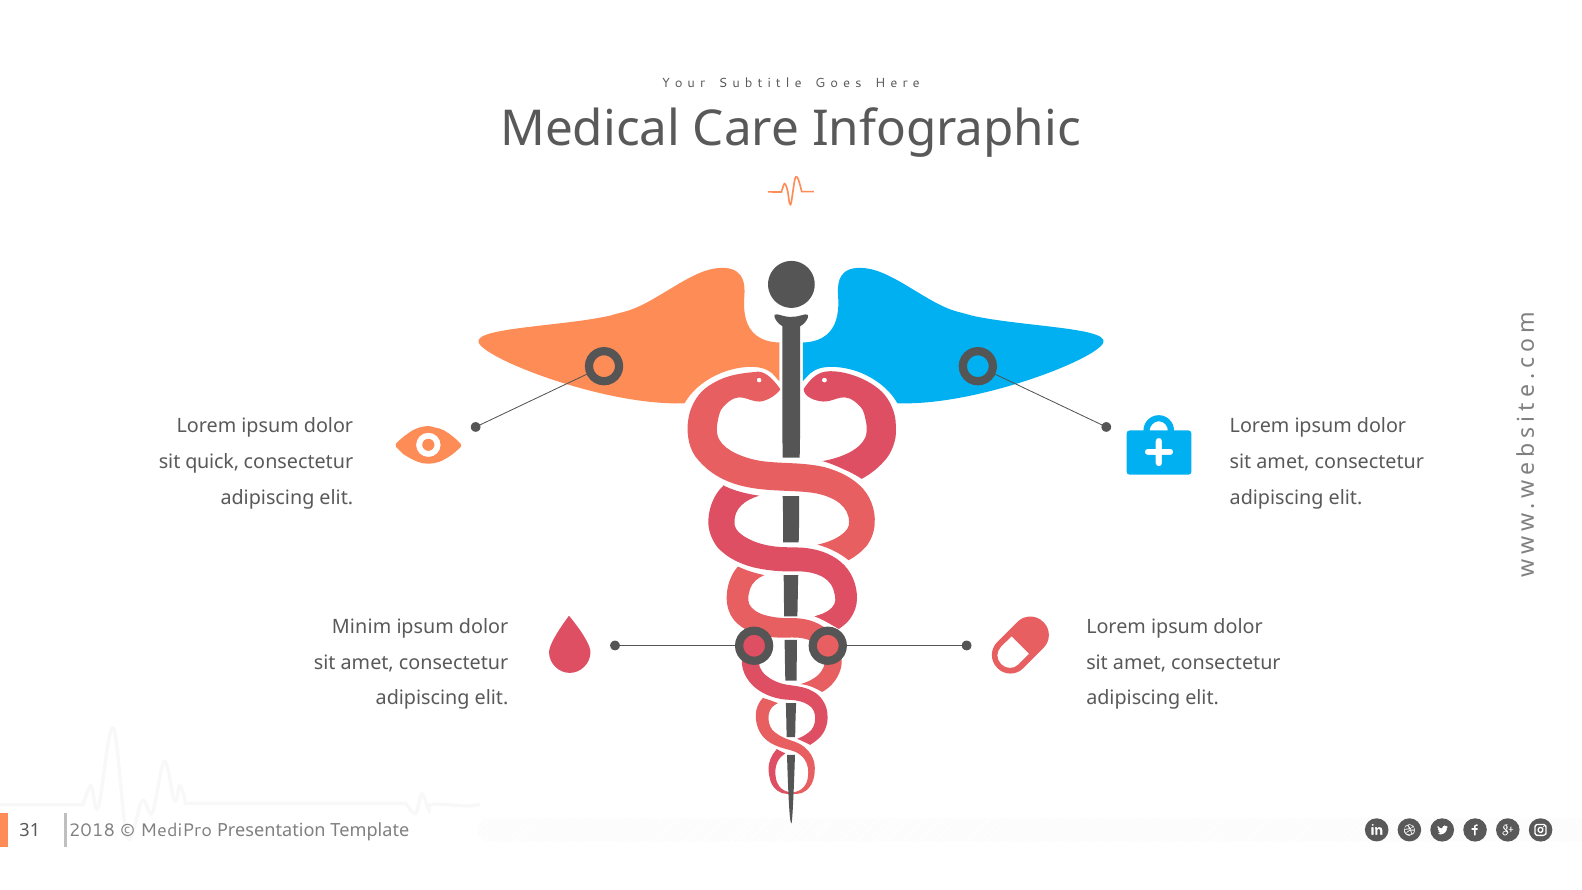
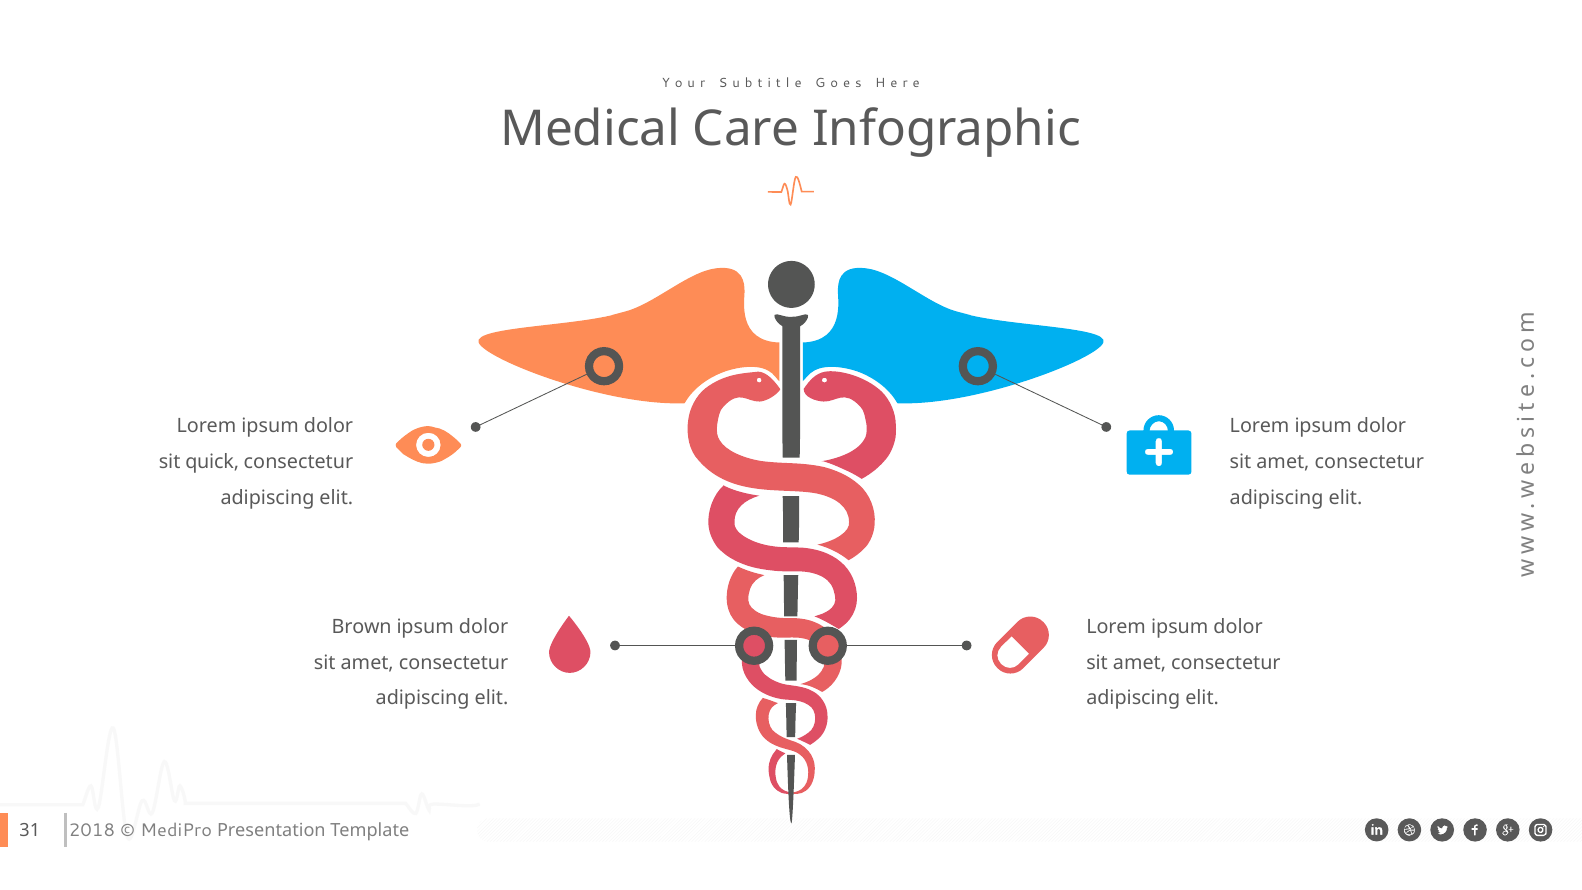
Minim: Minim -> Brown (362, 627)
